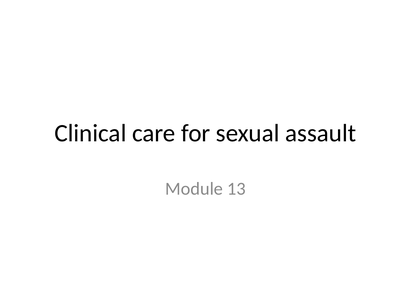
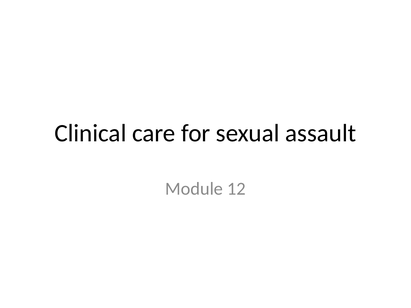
13: 13 -> 12 (236, 189)
